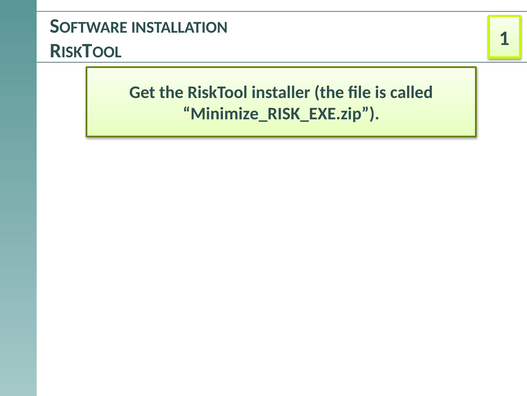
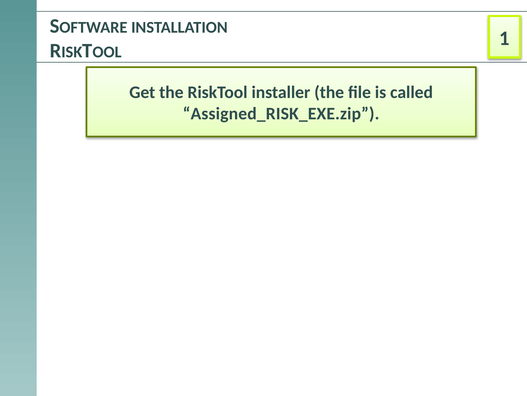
Minimize_RISK_EXE.zip: Minimize_RISK_EXE.zip -> Assigned_RISK_EXE.zip (281, 113)
